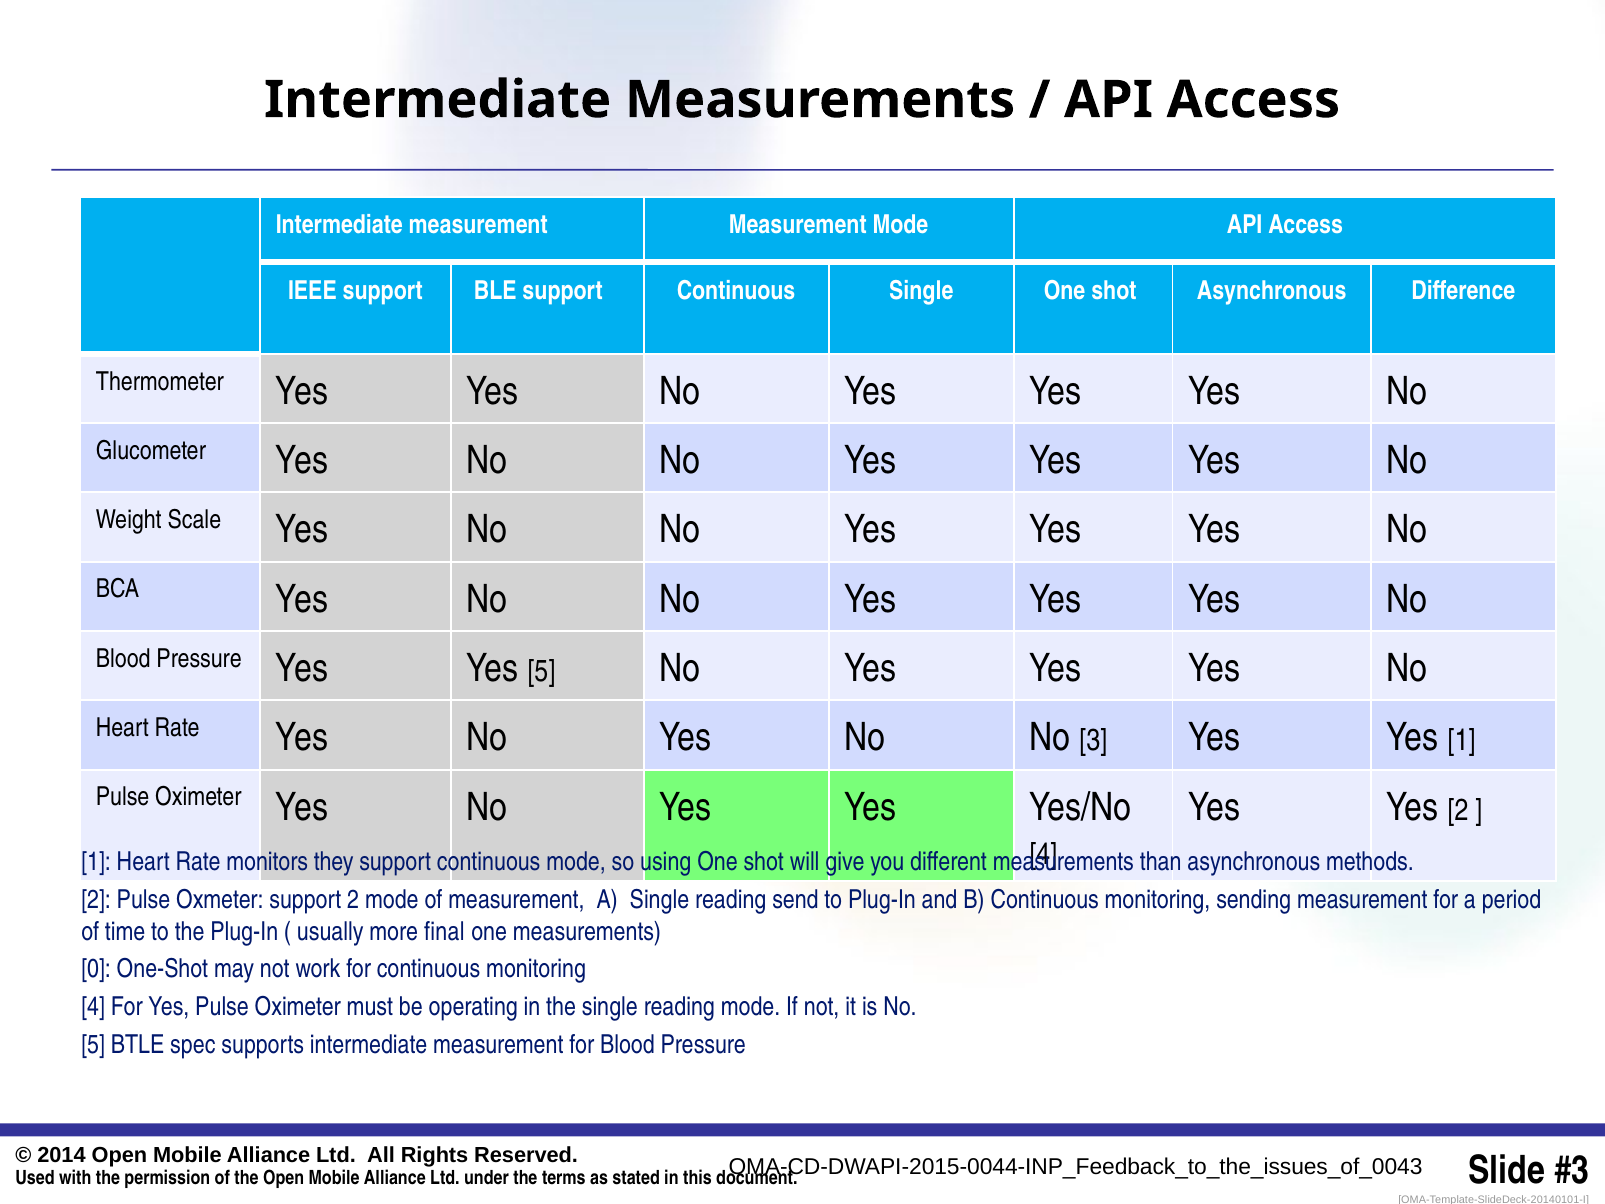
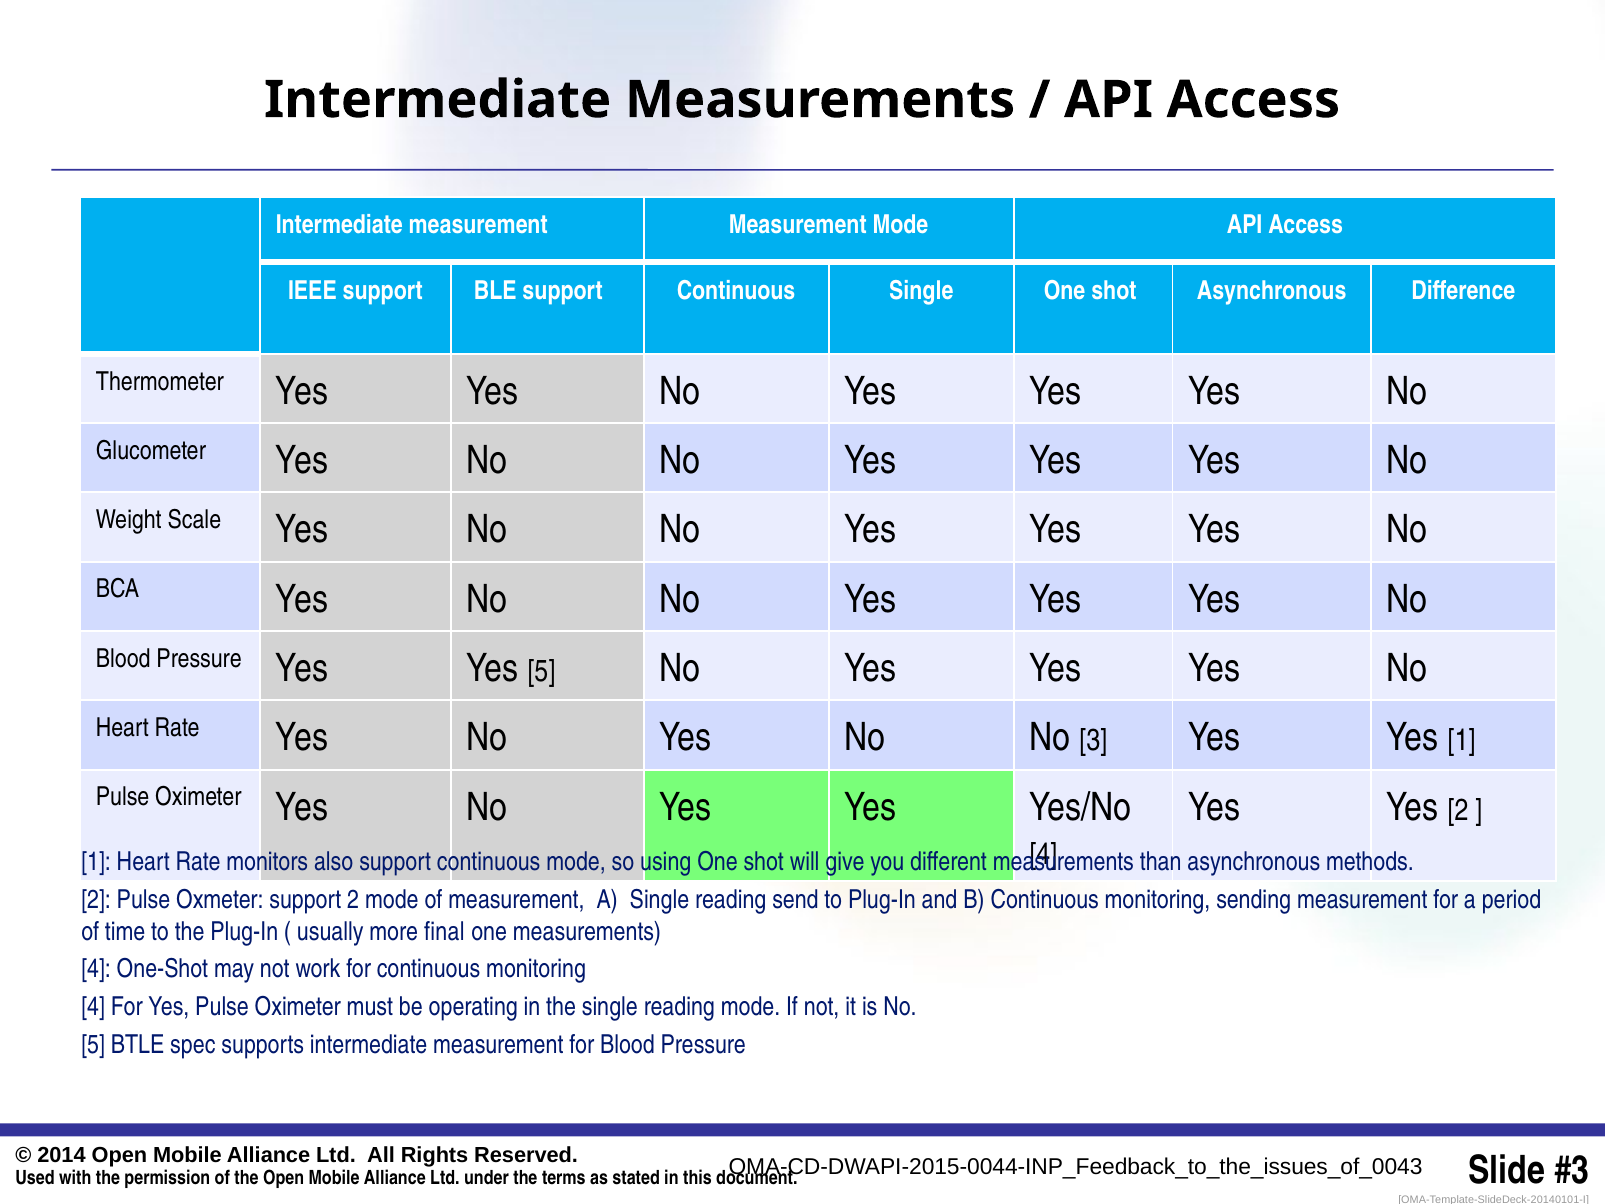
they: they -> also (334, 862)
0: 0 -> 4 (96, 969)
